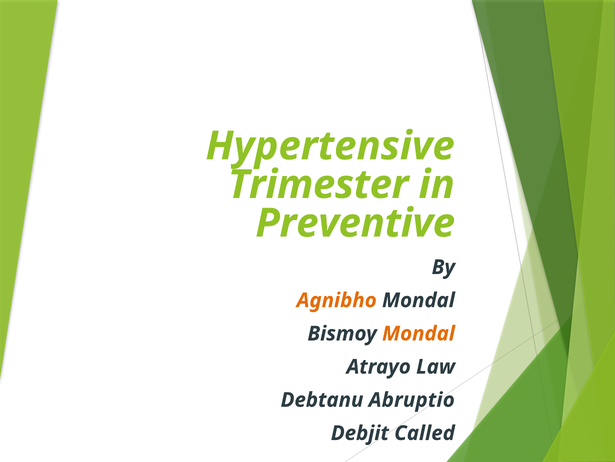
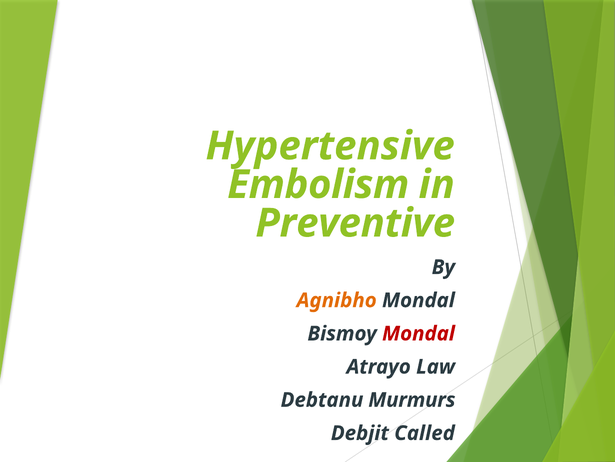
Trimester: Trimester -> Embolism (318, 184)
Mondal colour: orange -> red (419, 333)
Abruptio: Abruptio -> Murmurs (412, 399)
